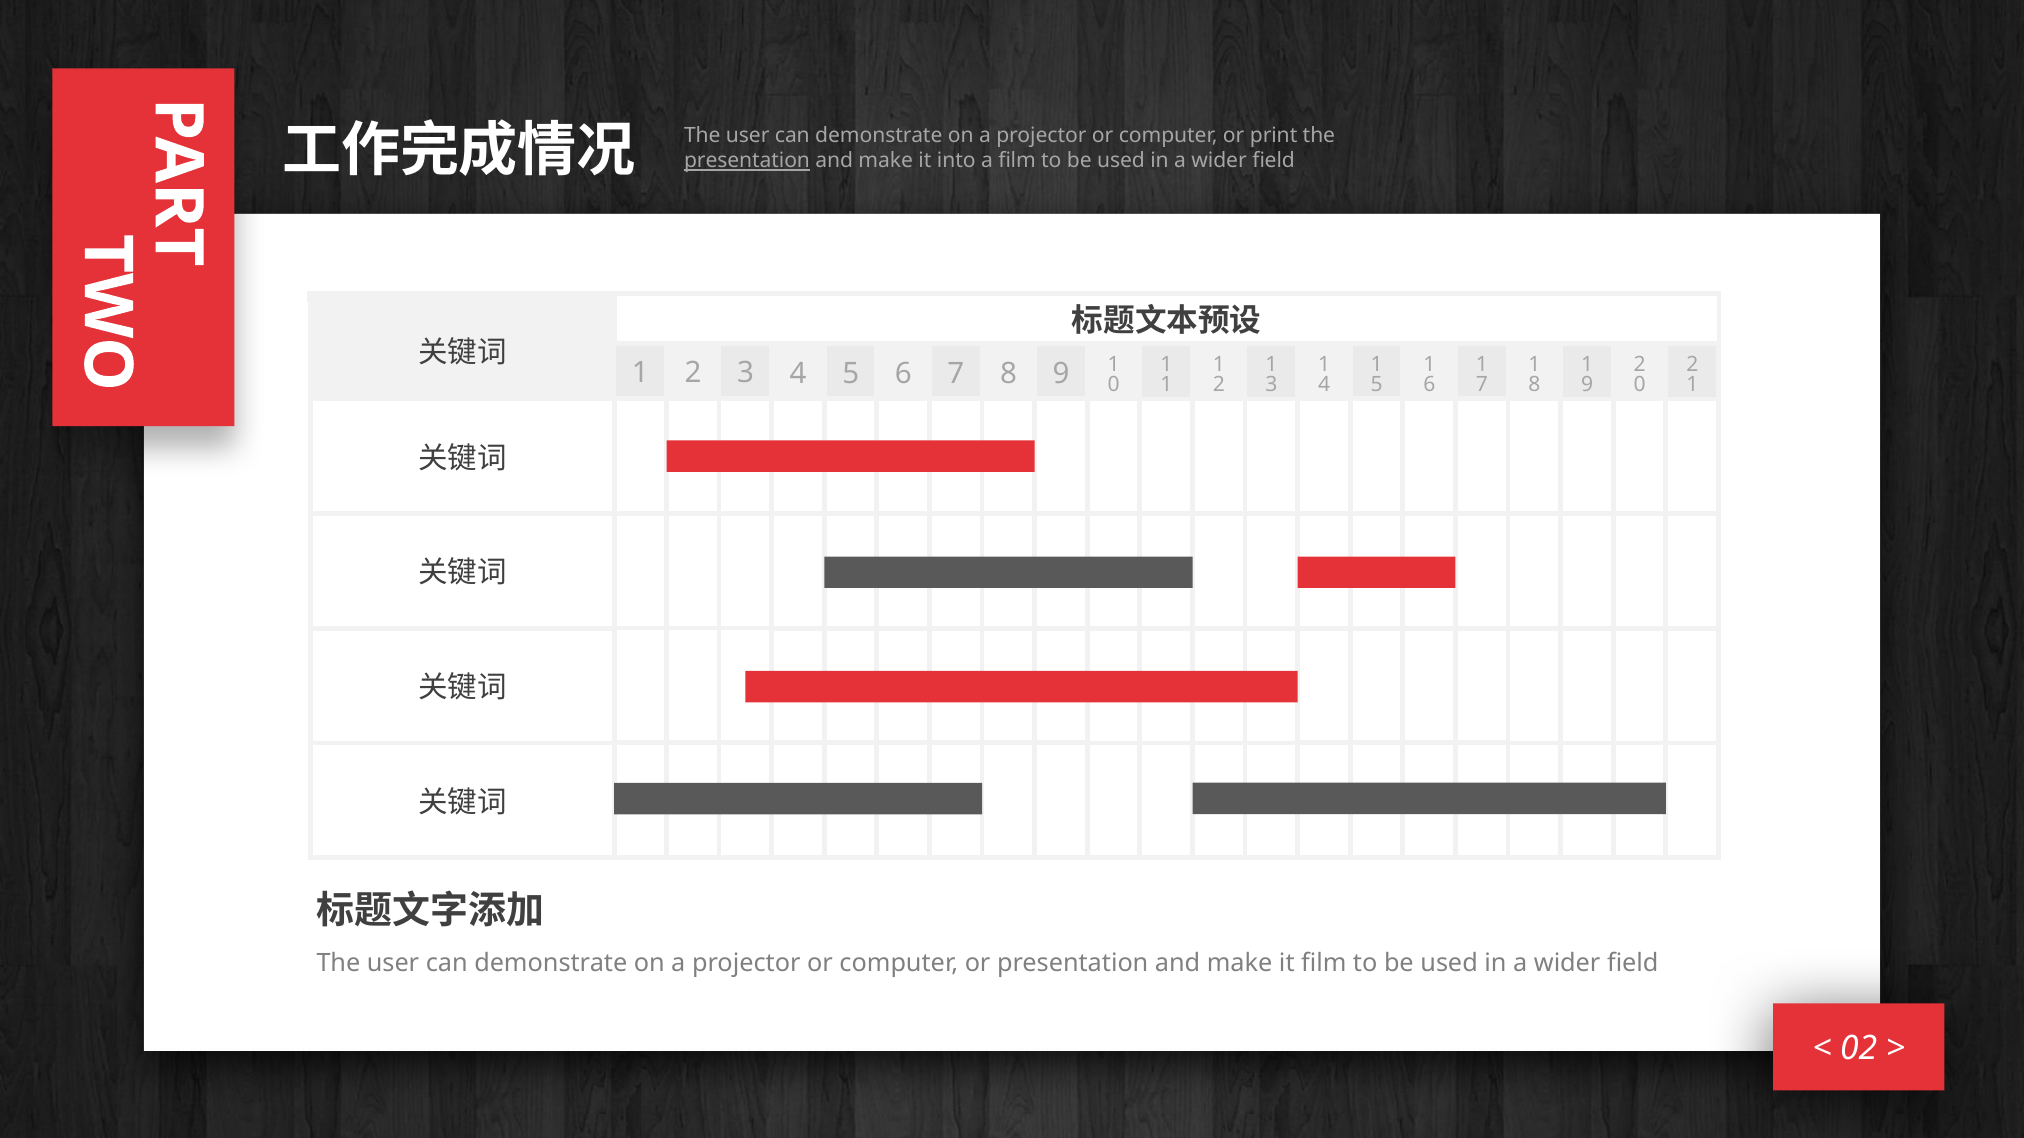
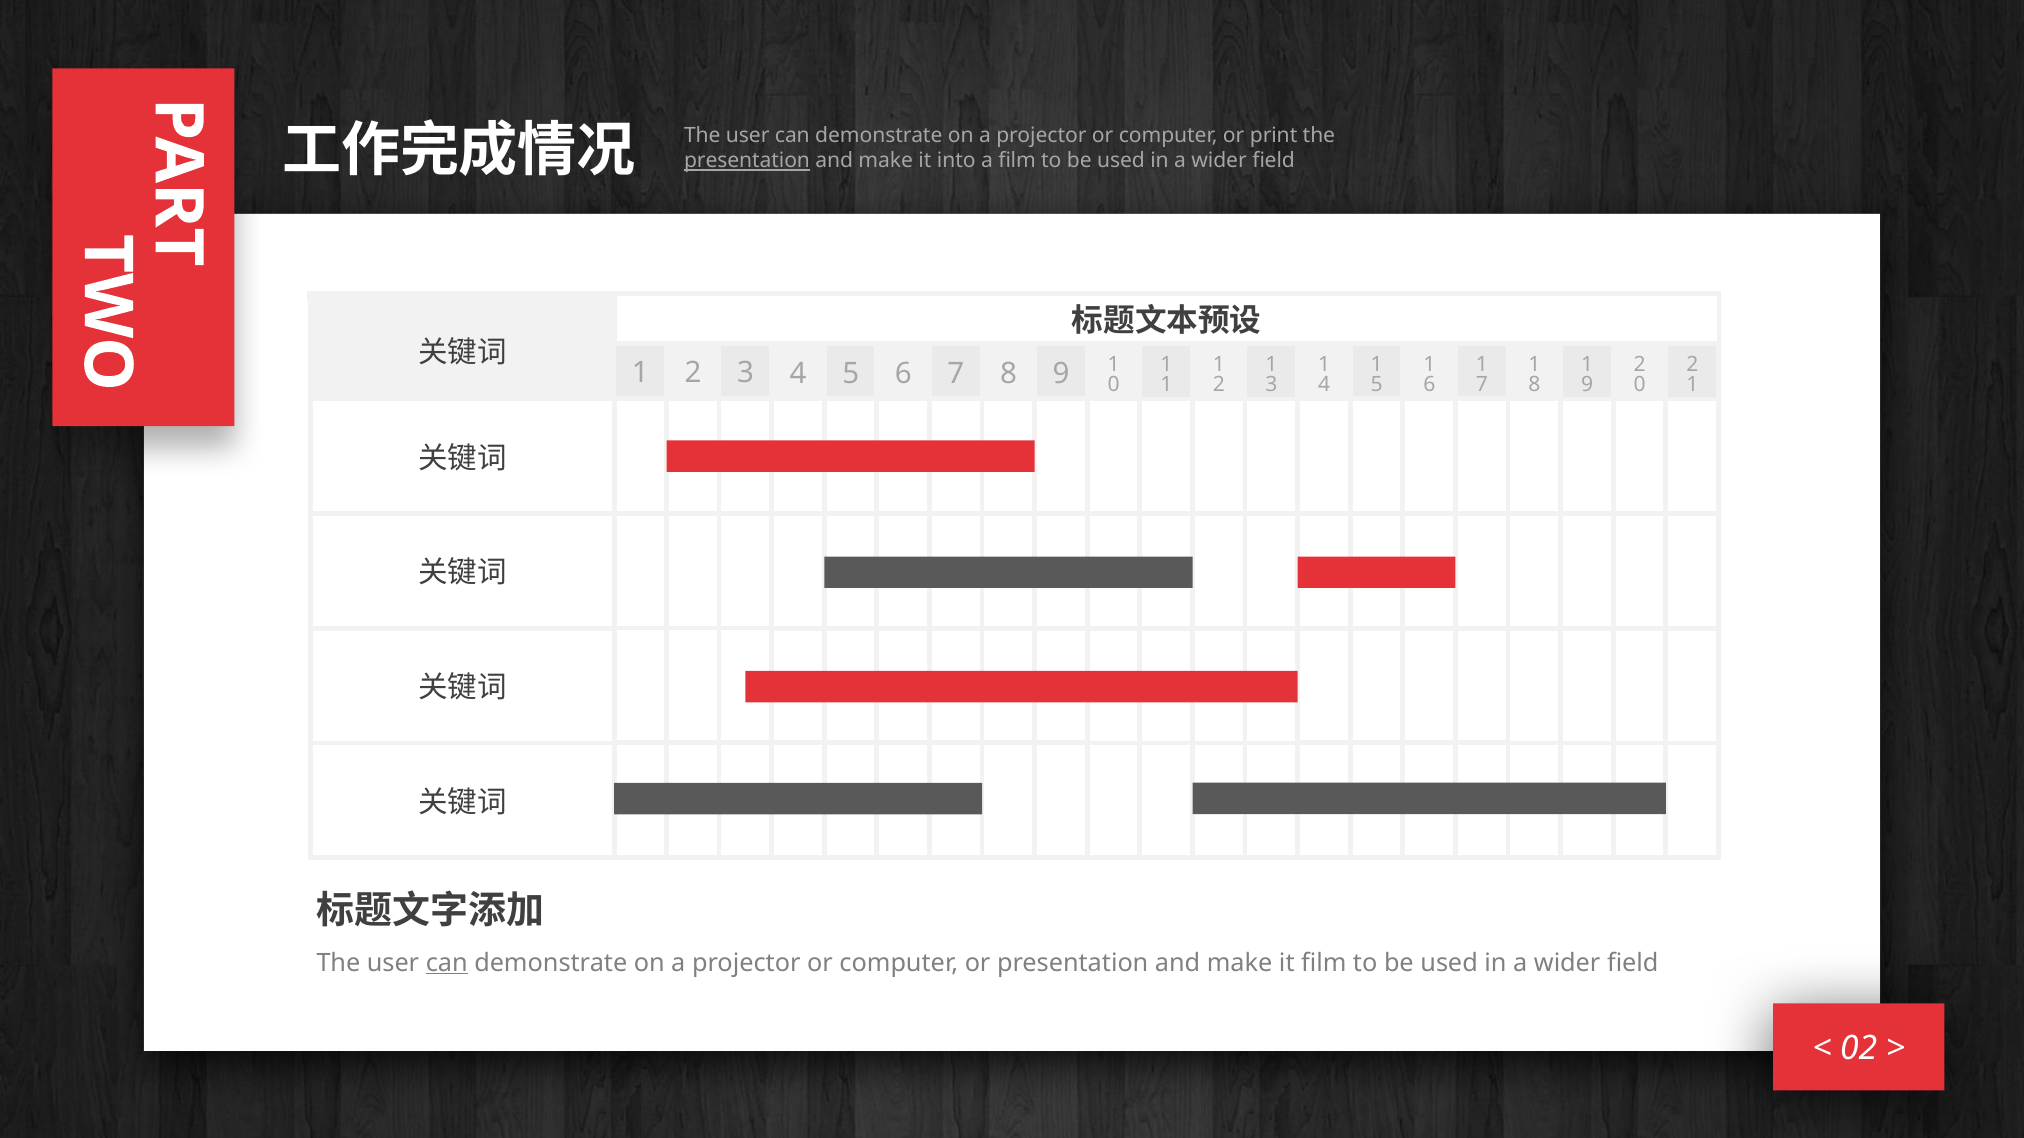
can underline: none -> present (447, 963)
